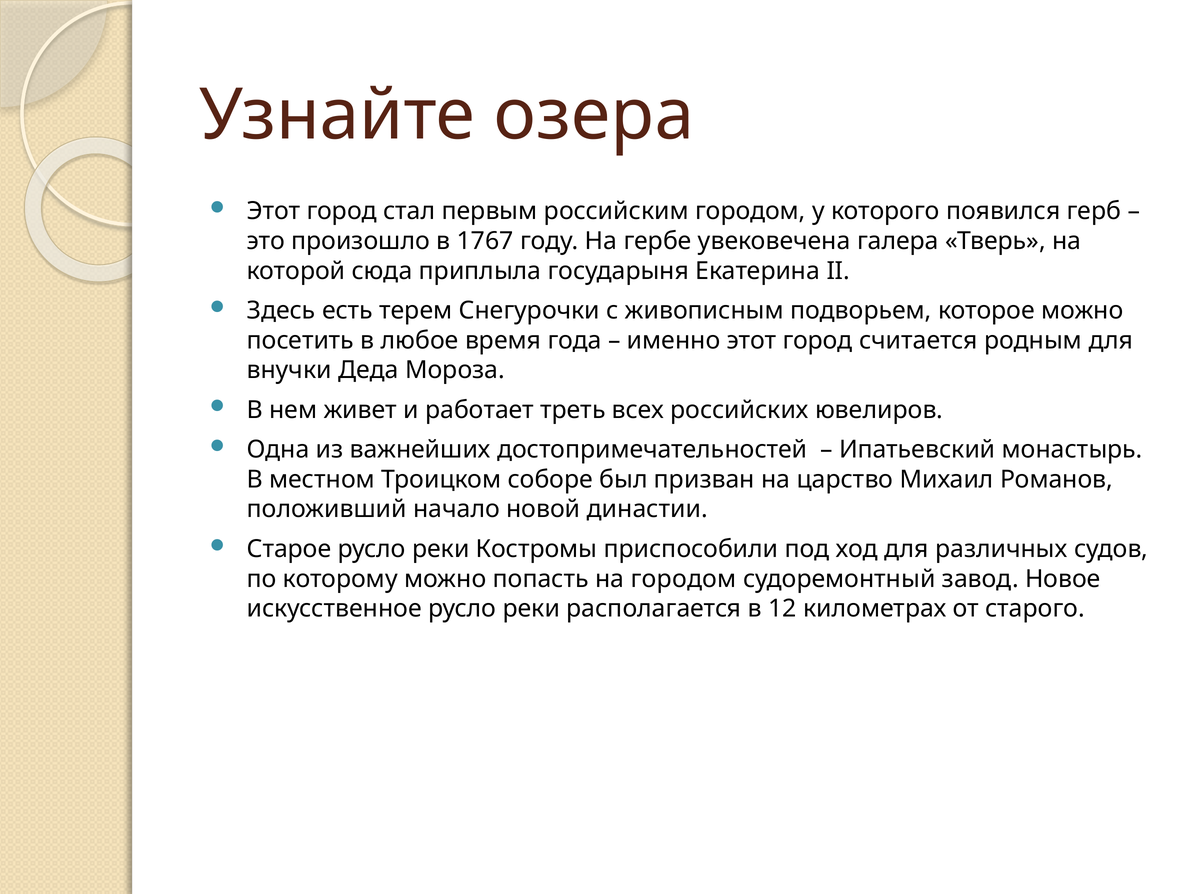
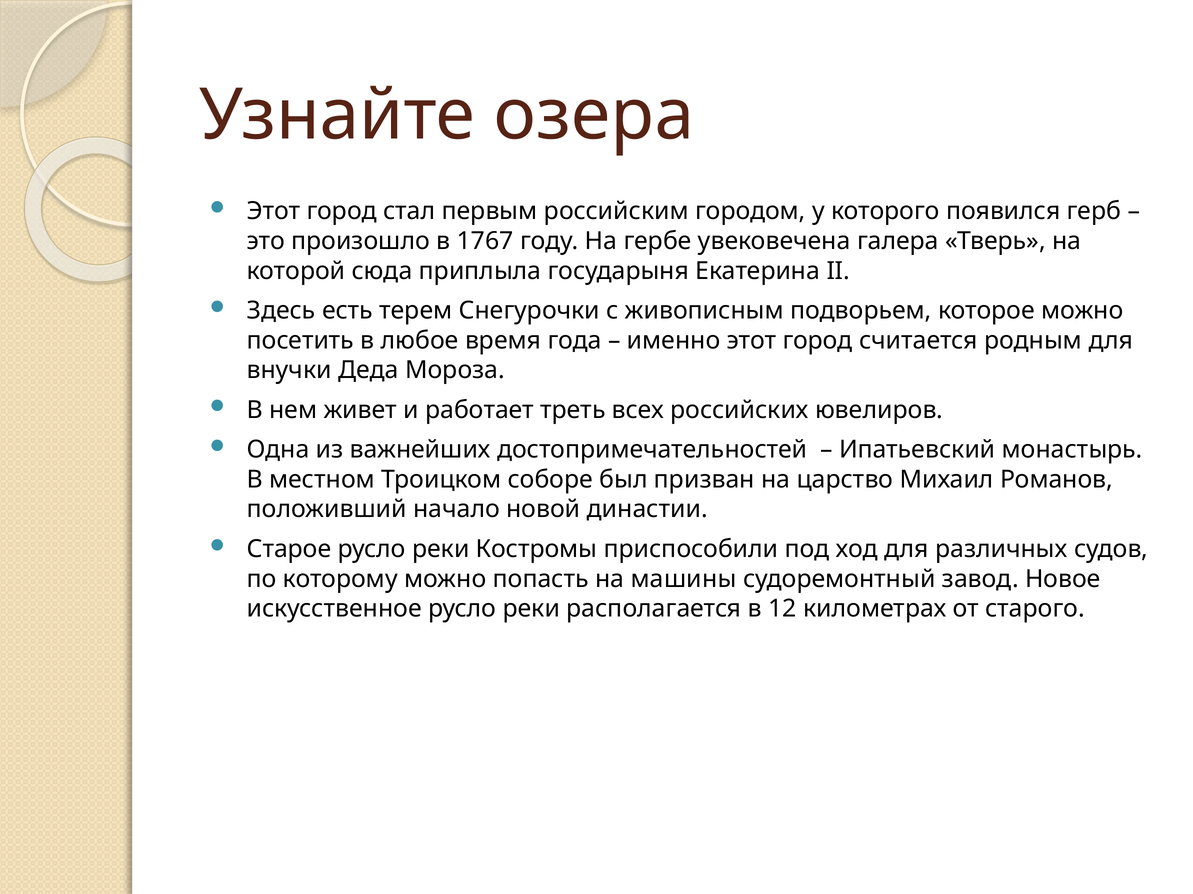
на городом: городом -> машины (684, 579)
